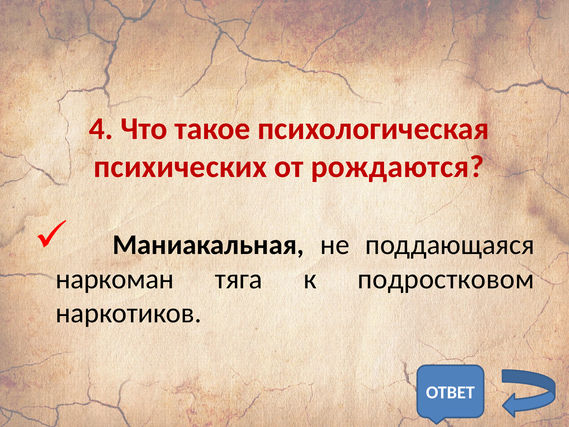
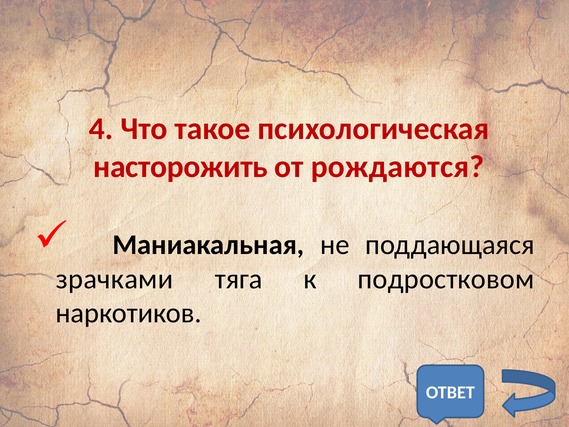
психических: психических -> насторожить (181, 167)
наркоман: наркоман -> зрачками (115, 279)
